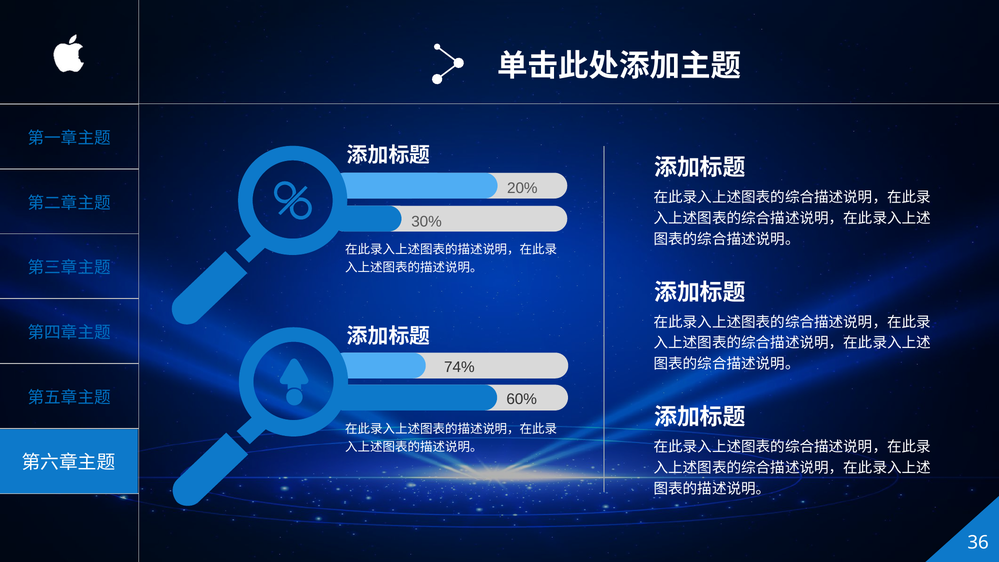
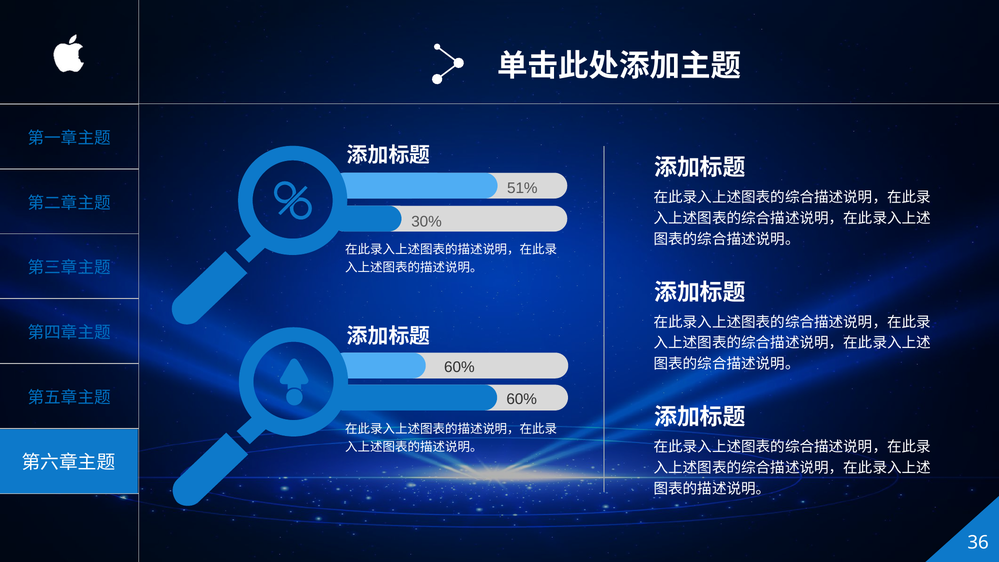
20%: 20% -> 51% (522, 188)
74%: 74% -> 60% (459, 367)
